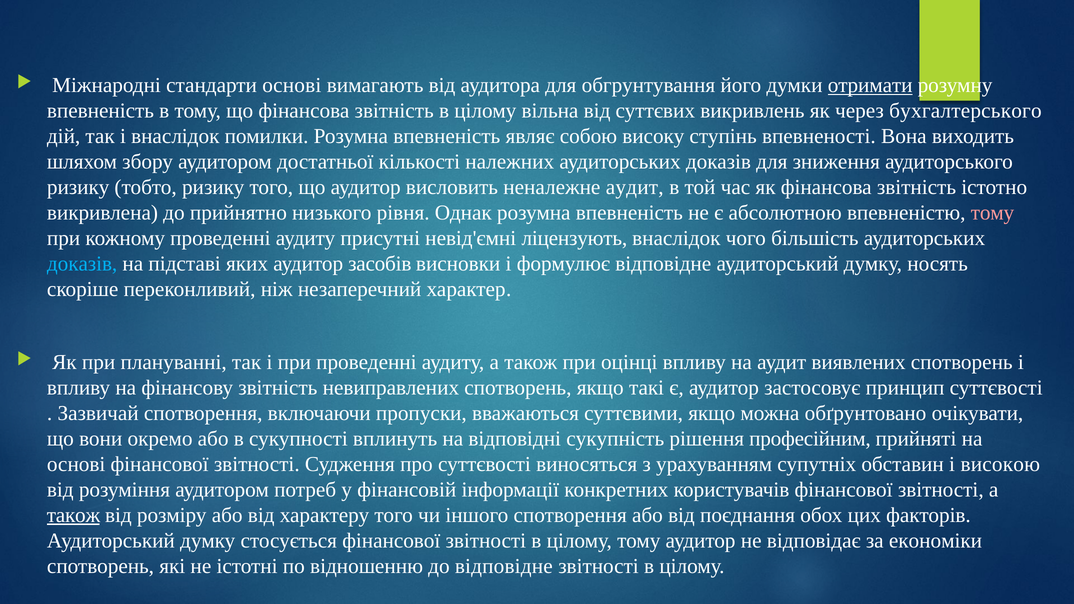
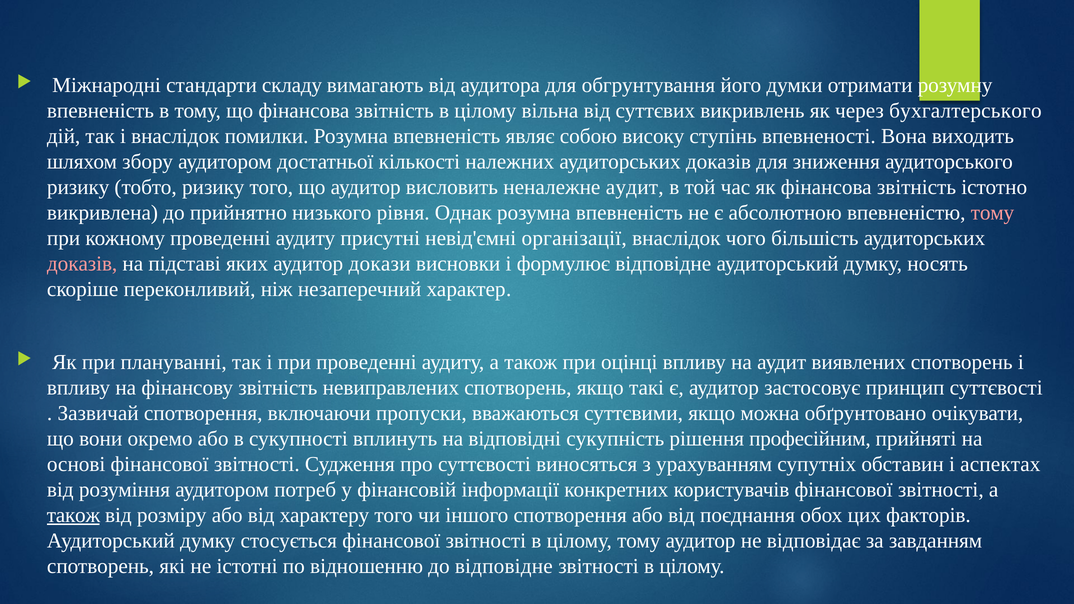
стандарти основі: основі -> складу (292, 85)
отримати underline: present -> none (870, 85)
ліцензують: ліцензують -> організації (574, 238)
доказів colour: light blue -> pink (82, 264)
засобів: засобів -> докази (380, 264)
високою: високою -> аспектах (1000, 464)
економіки: економіки -> завданням (936, 541)
